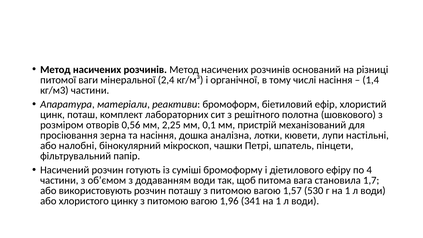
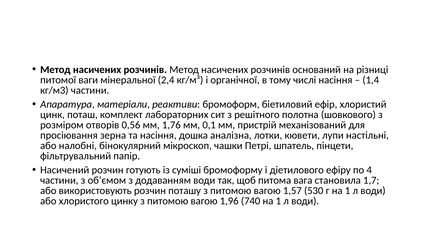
2,25: 2,25 -> 1,76 (171, 125)
341: 341 -> 740 (251, 201)
